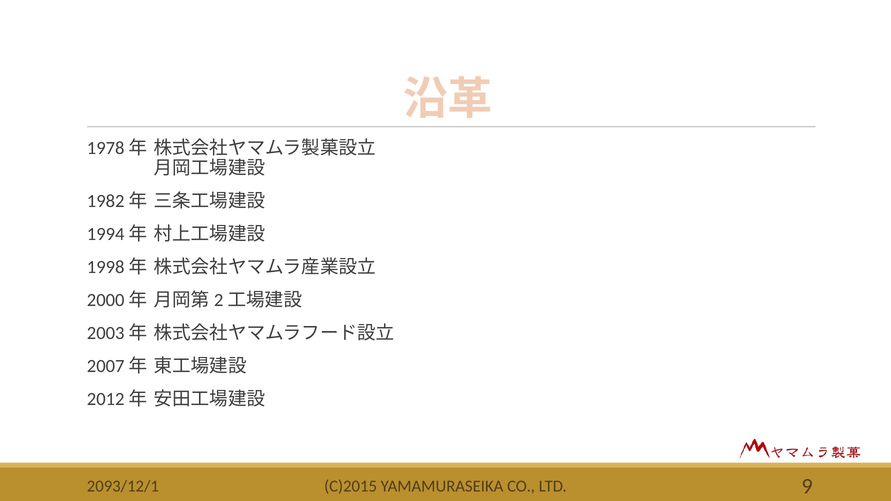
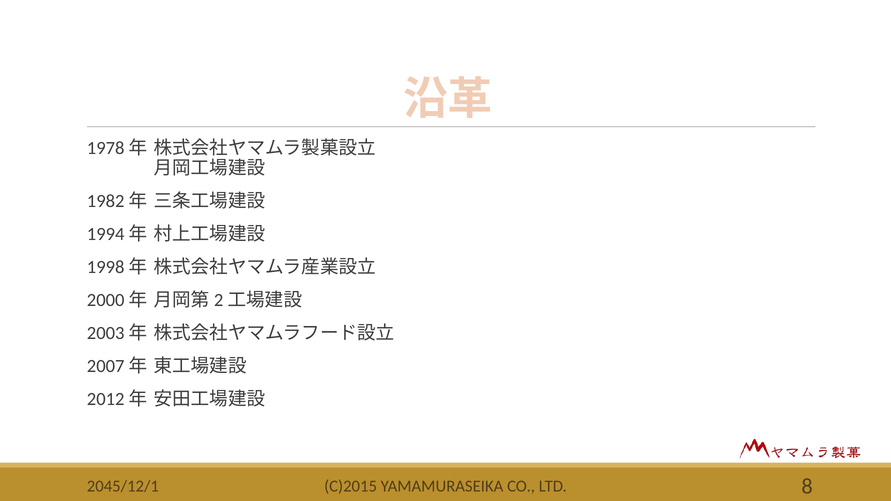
9: 9 -> 8 (807, 487)
2093/12/1: 2093/12/1 -> 2045/12/1 (123, 487)
